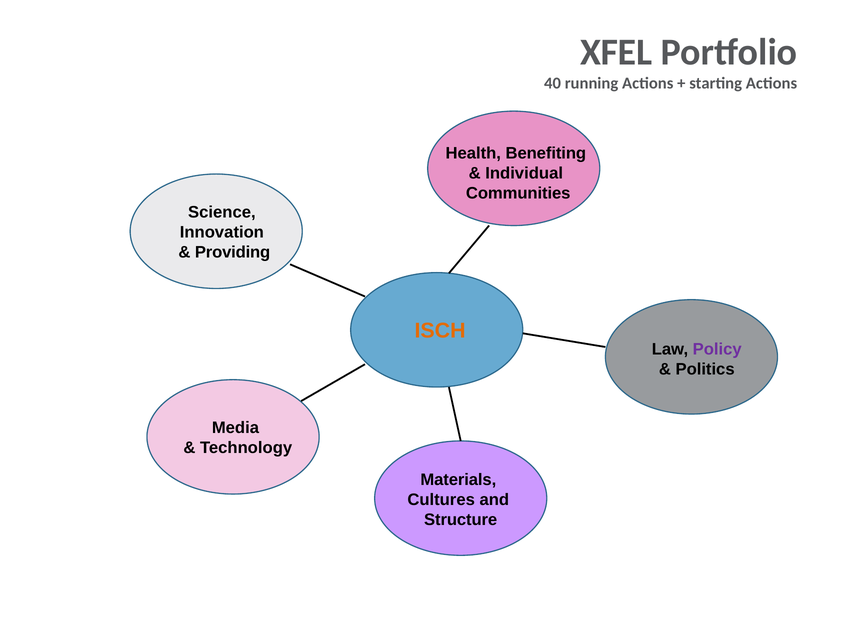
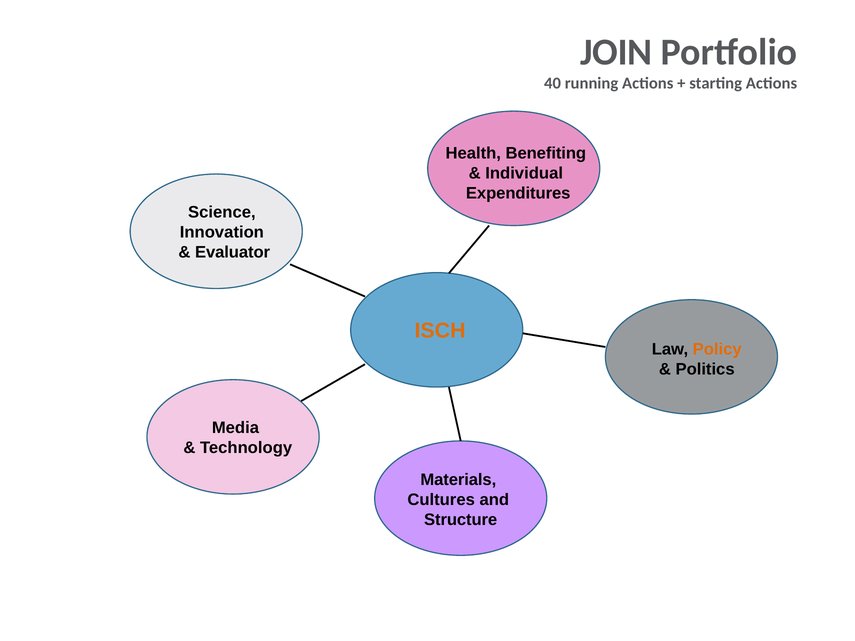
XFEL: XFEL -> JOIN (616, 52)
Communities: Communities -> Expenditures (518, 193)
Providing: Providing -> Evaluator (233, 252)
Policy colour: purple -> orange (717, 349)
